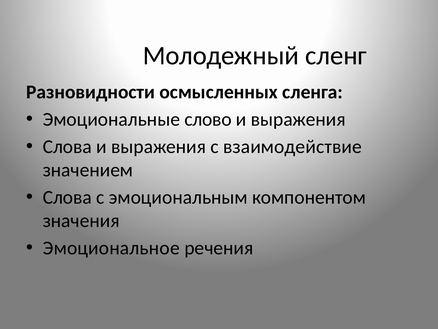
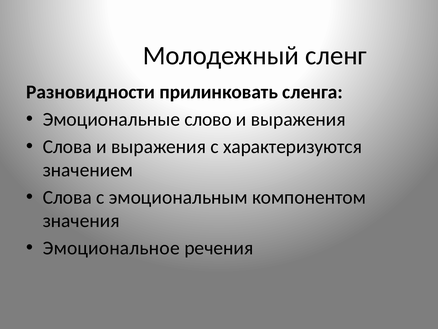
осмысленных: осмысленных -> прилинковать (219, 92)
взаимодействие: взаимодействие -> характеризуются (293, 146)
